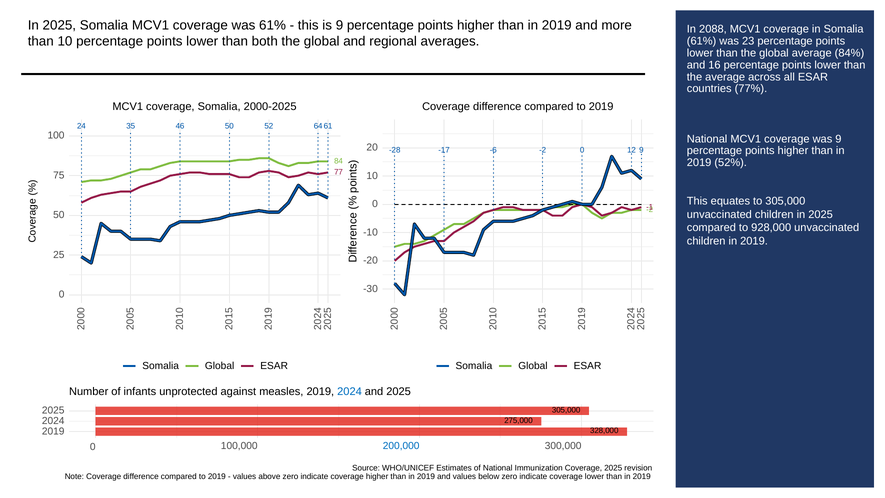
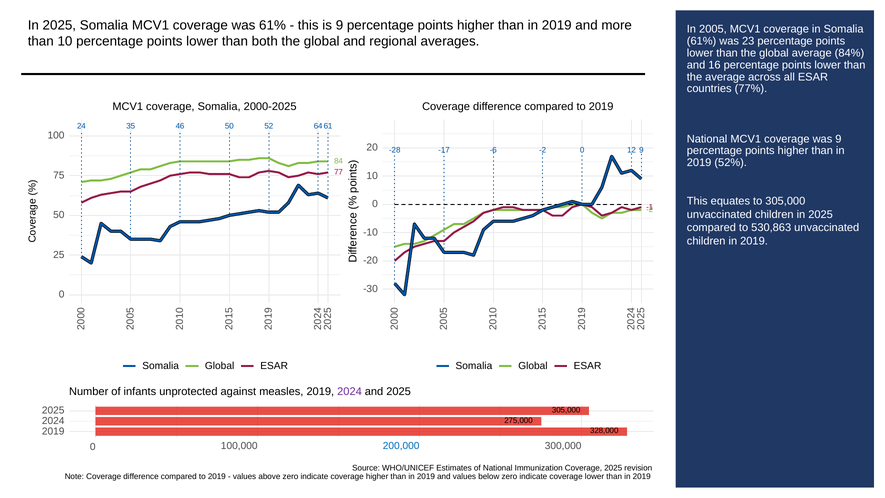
2088: 2088 -> 2005 (713, 29)
928,000: 928,000 -> 530,863 (771, 228)
2024 colour: blue -> purple (350, 392)
